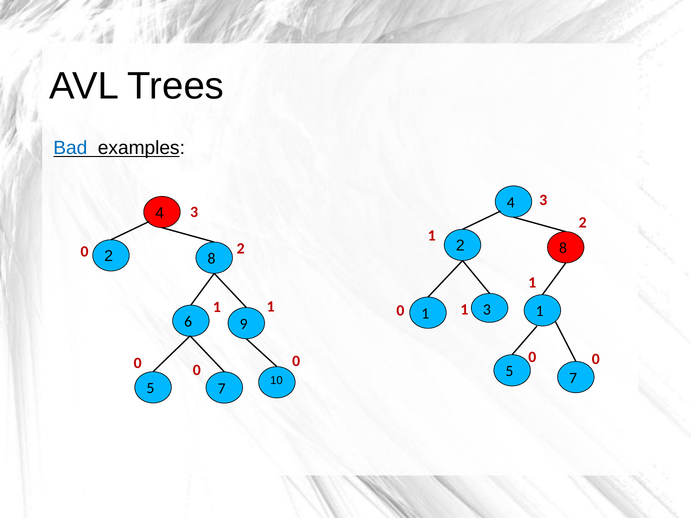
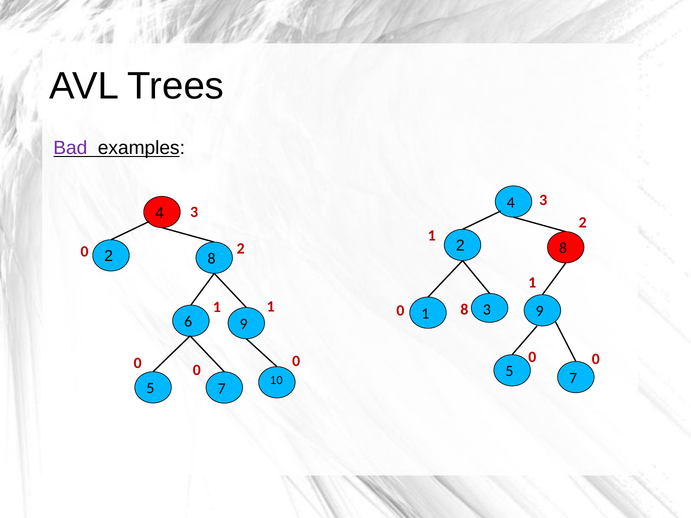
Bad colour: blue -> purple (70, 148)
1: 1 -> 8 (464, 310)
3 1: 1 -> 9 (540, 311)
